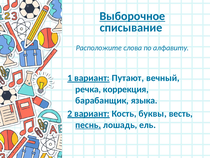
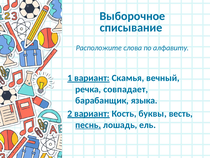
Выборочное underline: present -> none (132, 16)
Путают: Путают -> Скамья (128, 78)
коррекция: коррекция -> совпадает (126, 89)
